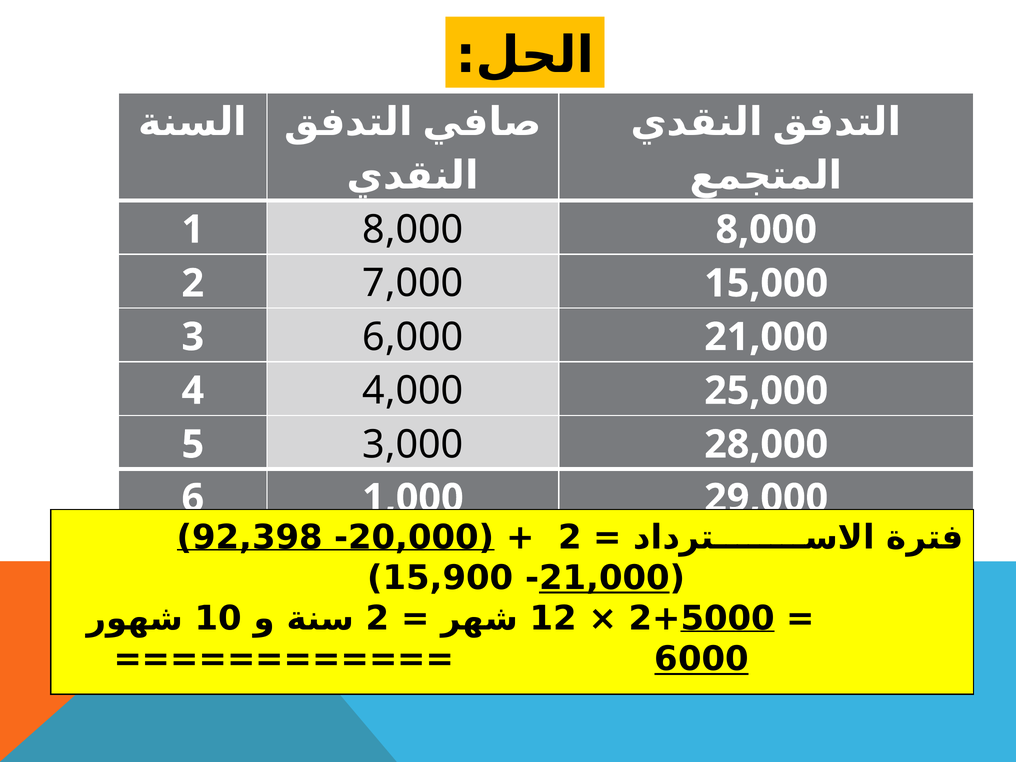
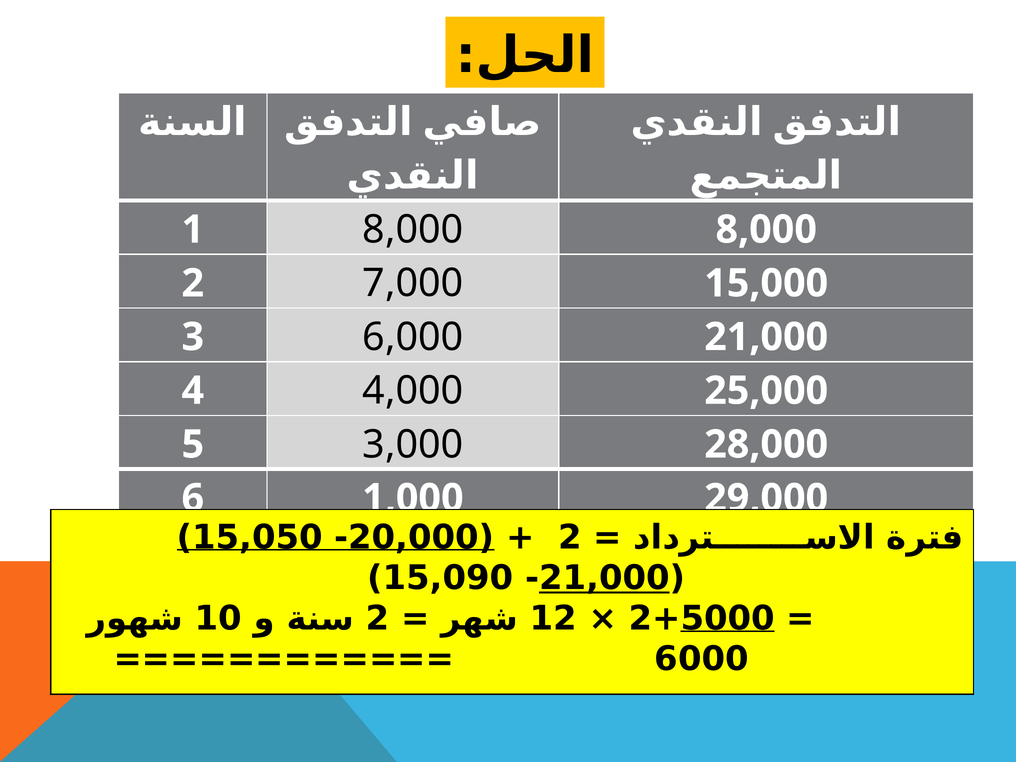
92,398: 92,398 -> 15,050 (257, 537)
15,900: 15,900 -> 15,090 (448, 578)
6000 underline: present -> none (702, 659)
